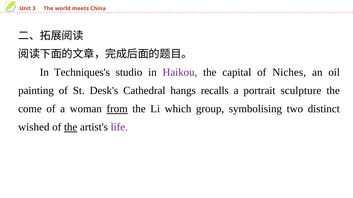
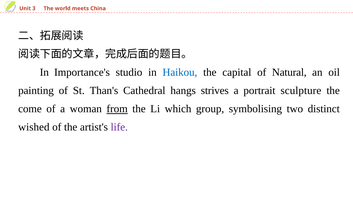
Techniques's: Techniques's -> Importance's (82, 73)
Haikou colour: purple -> blue (180, 73)
Niches: Niches -> Natural (289, 73)
Desk's: Desk's -> Than's (104, 91)
recalls: recalls -> strives (215, 91)
the underline: present -> none (71, 127)
